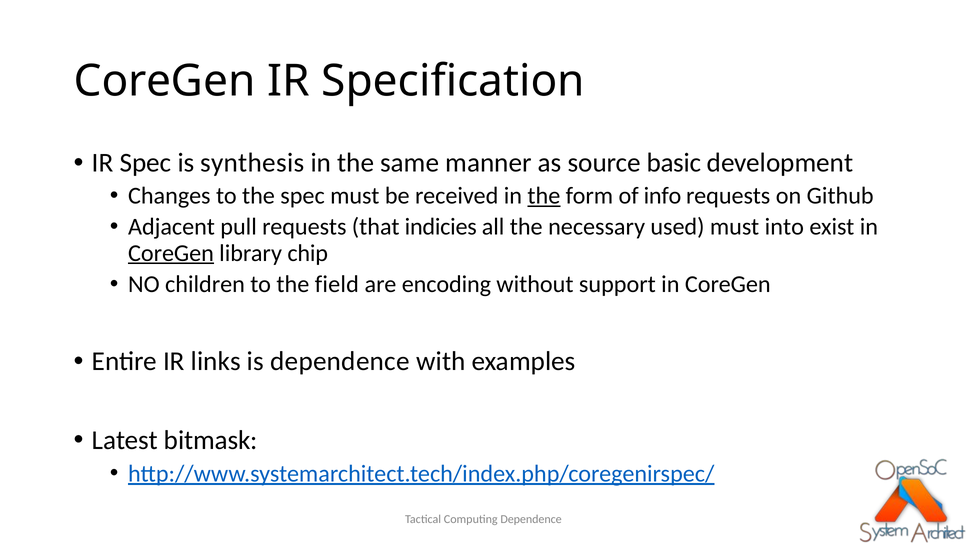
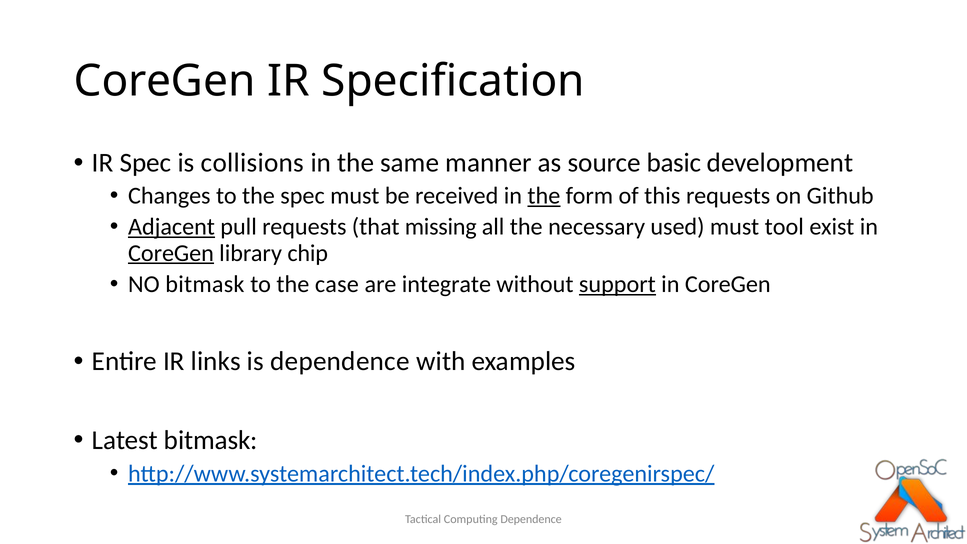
synthesis: synthesis -> collisions (252, 163)
info: info -> this (662, 196)
Adjacent underline: none -> present (171, 227)
indicies: indicies -> missing (441, 227)
into: into -> tool (784, 227)
NO children: children -> bitmask (205, 284)
field: field -> case (337, 284)
encoding: encoding -> integrate (446, 284)
support underline: none -> present (617, 284)
